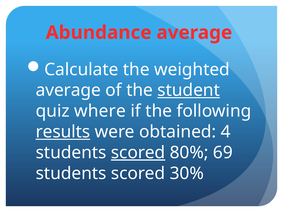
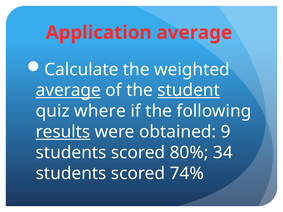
Abundance: Abundance -> Application (99, 33)
average underline: none -> present (68, 90)
4: 4 -> 9 (226, 132)
scored underline: present -> none (138, 153)
69: 69 -> 34 (223, 153)
30%: 30% -> 74% (187, 174)
